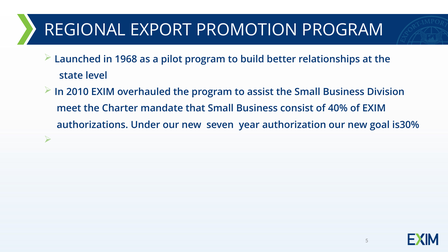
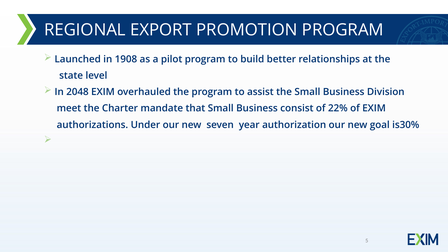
1968: 1968 -> 1908 (126, 59)
2010: 2010 -> 2048 (77, 92)
40%: 40% -> 22% (338, 108)
